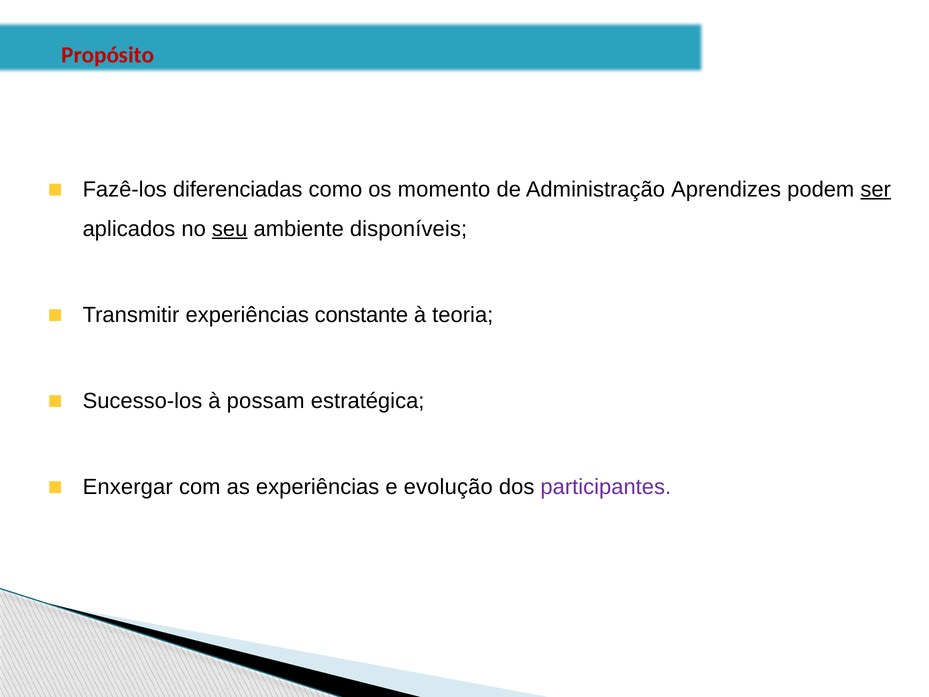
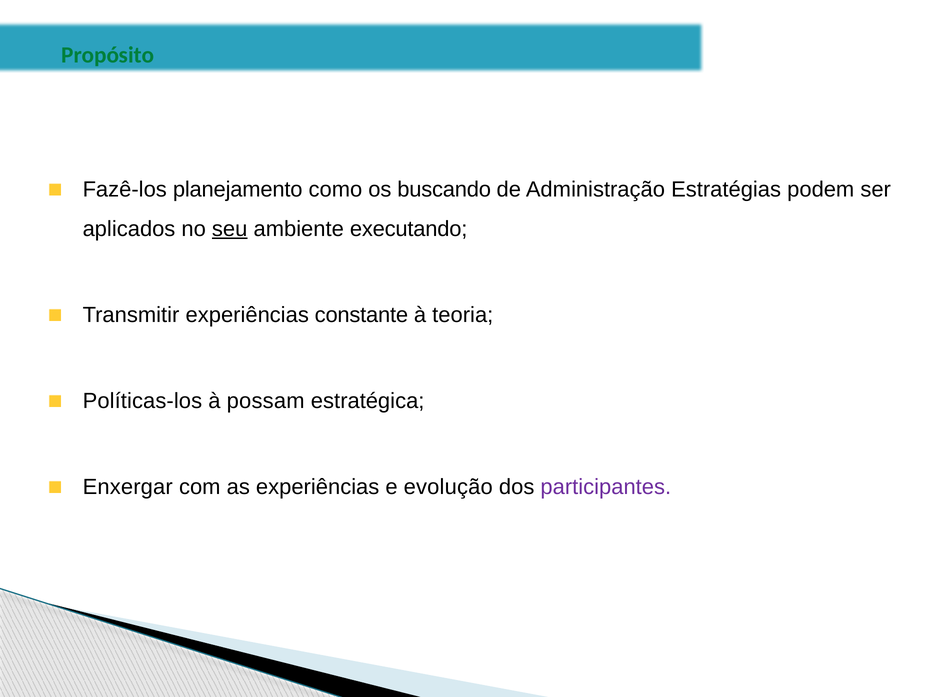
Propósito colour: red -> green (108, 55)
diferenciadas: diferenciadas -> planejamento (238, 189)
momento: momento -> buscando (444, 189)
Aprendizes: Aprendizes -> Estratégias (726, 189)
ser underline: present -> none (876, 189)
disponíveis: disponíveis -> executando (409, 229)
Sucesso-los: Sucesso-los -> Políticas-los (142, 401)
